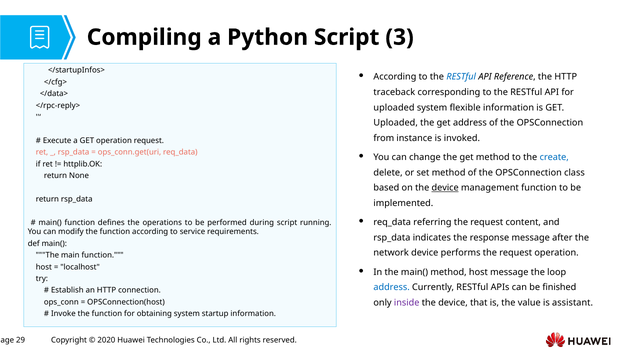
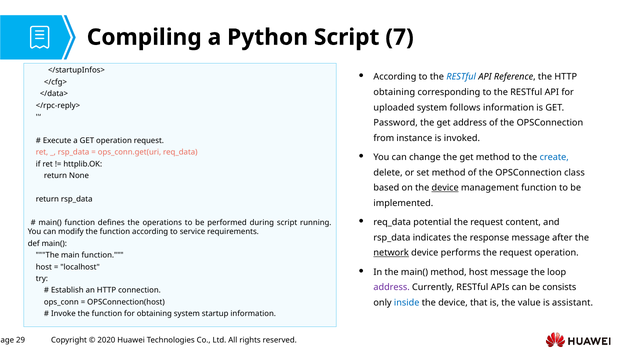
3: 3 -> 7 (400, 37)
traceback: traceback -> obtaining (394, 92)
flexible: flexible -> follows (465, 108)
Uploaded: Uploaded -> Password (396, 123)
referring: referring -> potential (432, 222)
network underline: none -> present (391, 253)
address colour: blue -> purple (392, 287)
finished: finished -> consists (559, 287)
inside colour: purple -> blue (407, 303)
